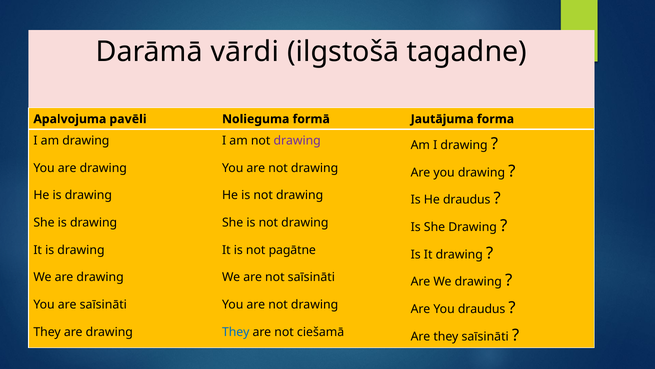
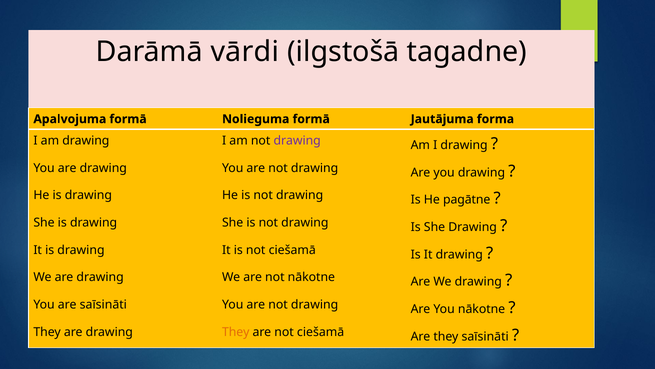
Apalvojuma pavēli: pavēli -> formā (128, 119)
He draudus: draudus -> pagātne (467, 200)
is not pagātne: pagātne -> ciešamā (292, 250)
not saīsināti: saīsināti -> nākotne (311, 277)
You draudus: draudus -> nākotne (482, 309)
They colour: blue -> orange (236, 332)
